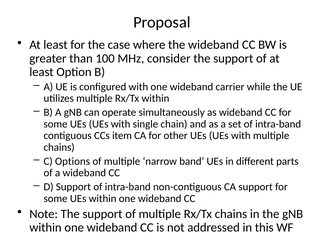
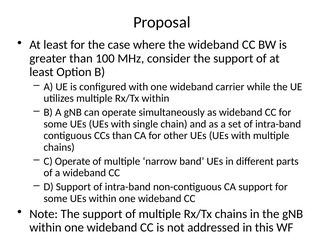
CCs item: item -> than (122, 136)
C Options: Options -> Operate (73, 161)
